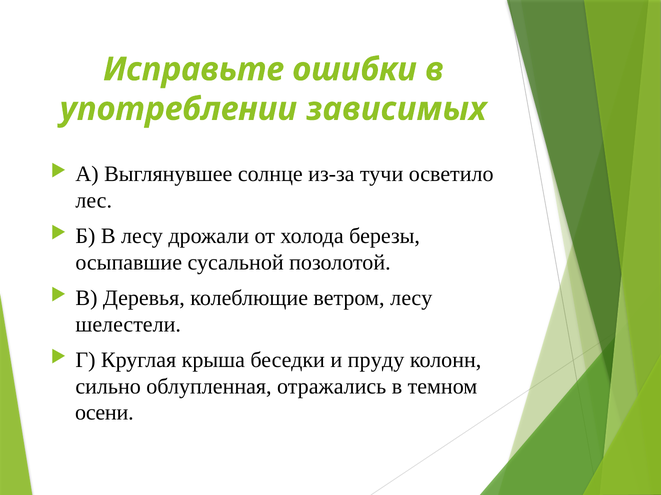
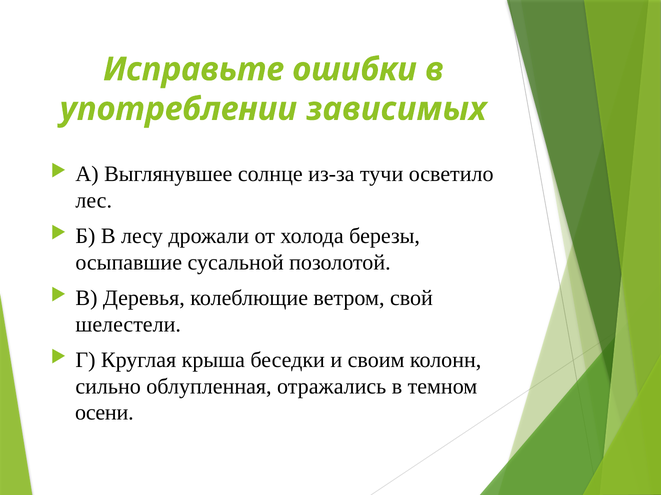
ветром лесу: лесу -> свой (411, 298)
пруду: пруду -> своим (376, 360)
